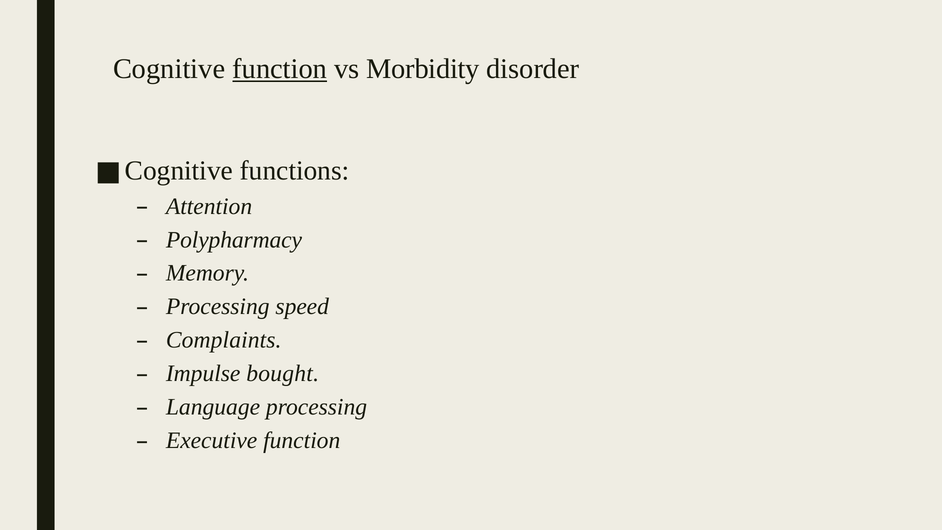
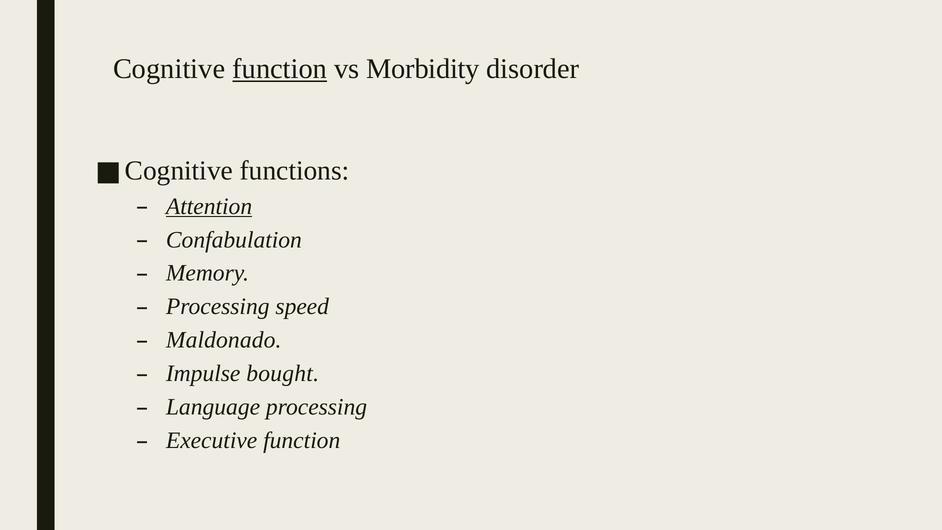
Attention underline: none -> present (209, 206)
Polypharmacy: Polypharmacy -> Confabulation (234, 240)
Complaints: Complaints -> Maldonado (224, 340)
